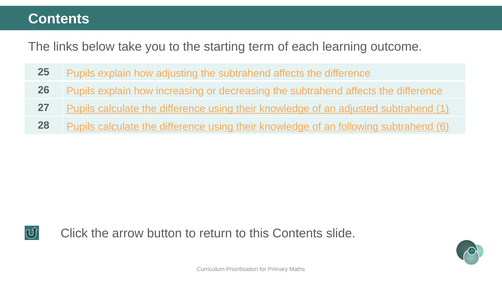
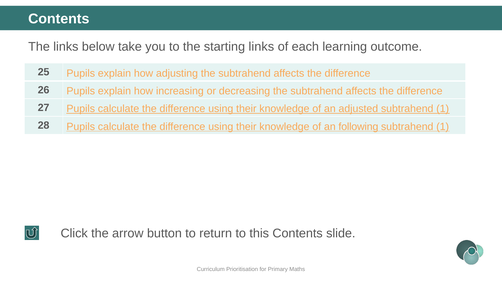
starting term: term -> links (261, 47)
6: 6 -> 1 (443, 127)
